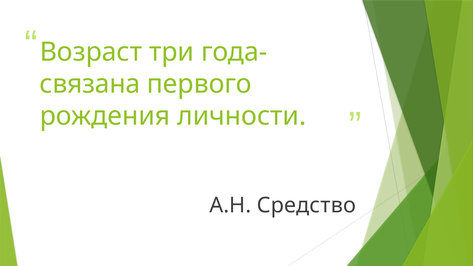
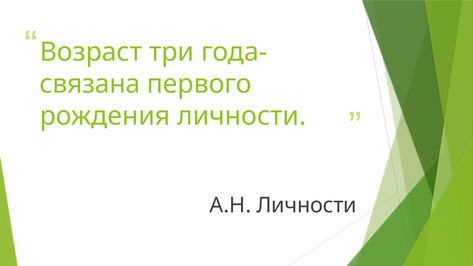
А.Н Средство: Средство -> Личности (307, 205)
